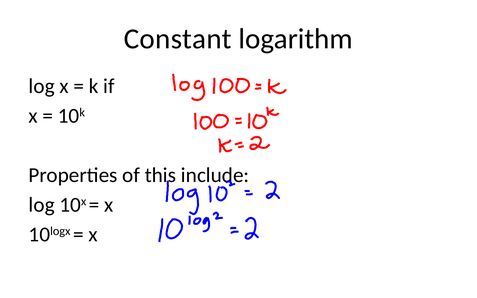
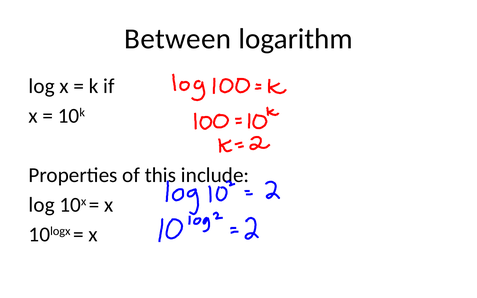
Constant: Constant -> Between (178, 39)
